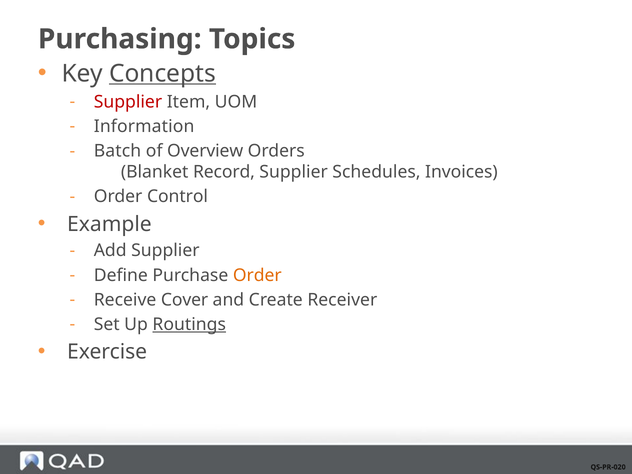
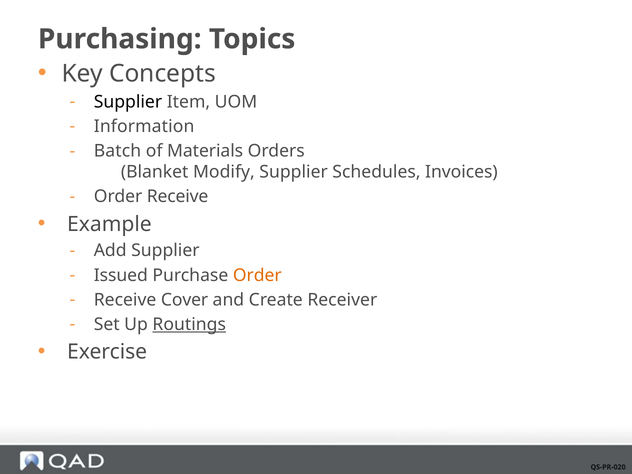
Concepts underline: present -> none (162, 73)
Supplier colour: red -> black (128, 102)
Overview: Overview -> Materials (205, 151)
Record: Record -> Modify (224, 172)
Order Control: Control -> Receive (178, 197)
Define: Define -> Issued (121, 275)
